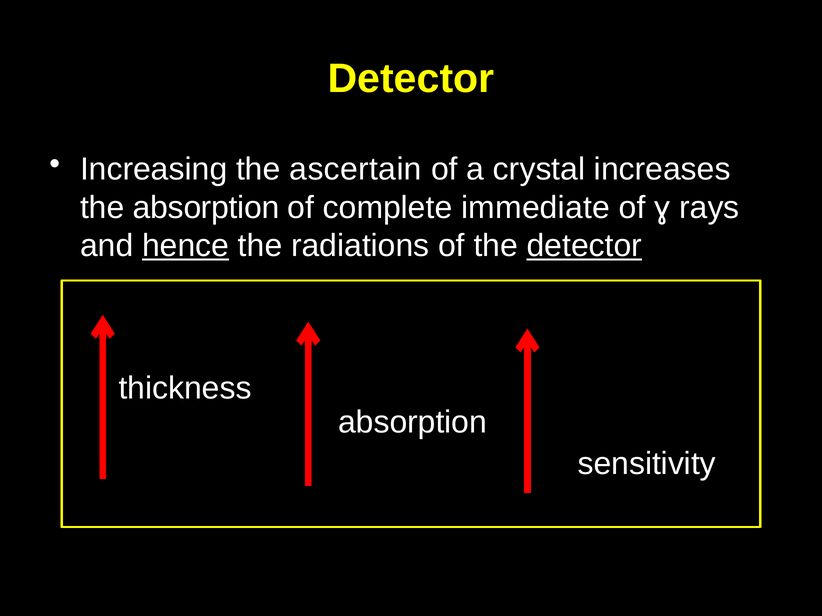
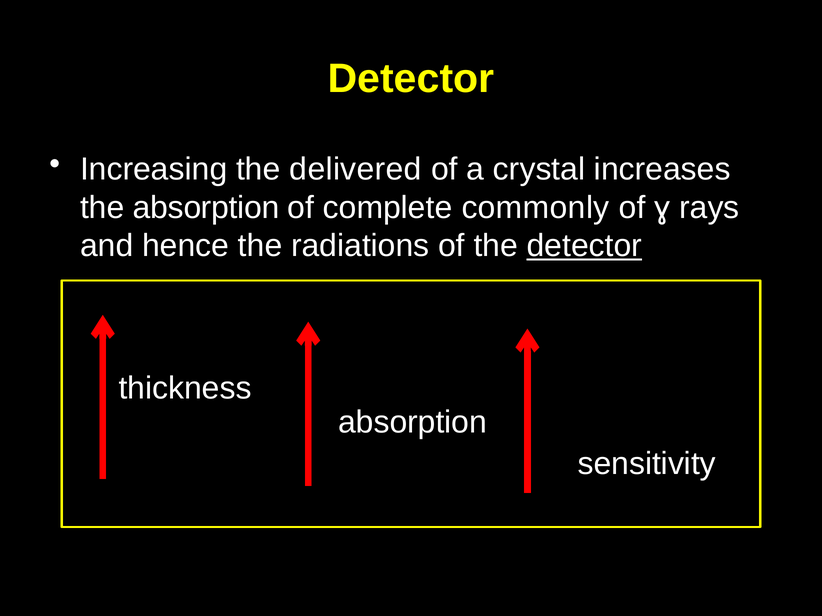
ascertain: ascertain -> delivered (356, 169)
immediate: immediate -> commonly (535, 208)
hence underline: present -> none (186, 246)
